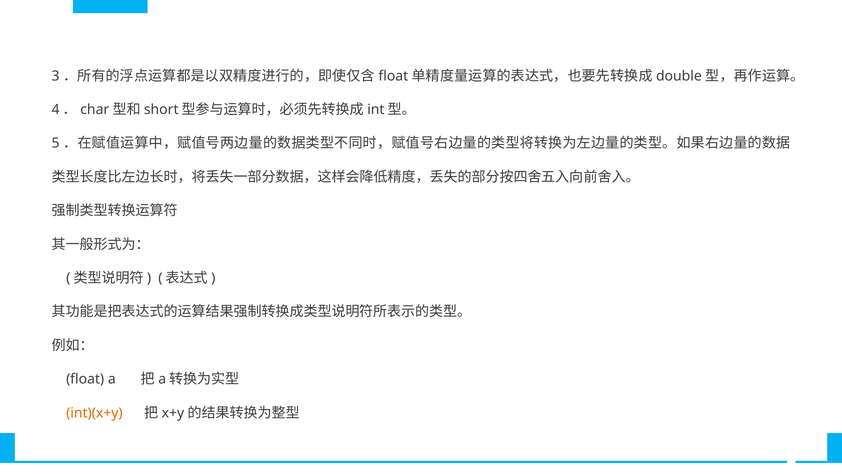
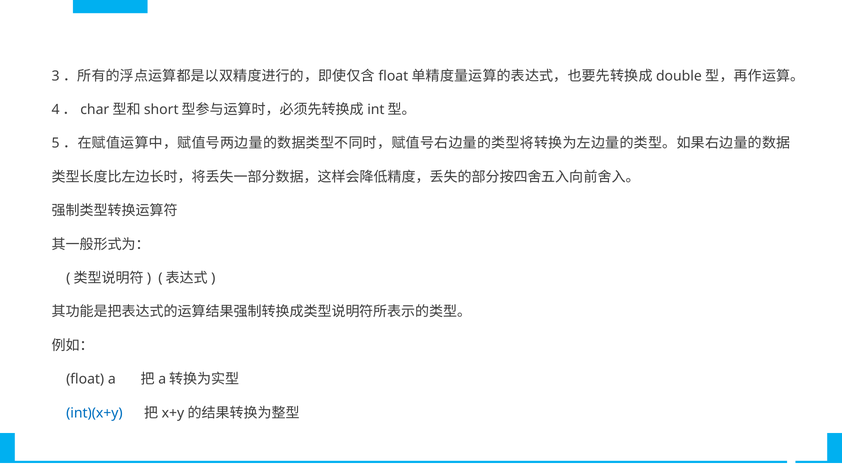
int)(x+y colour: orange -> blue (94, 413)
